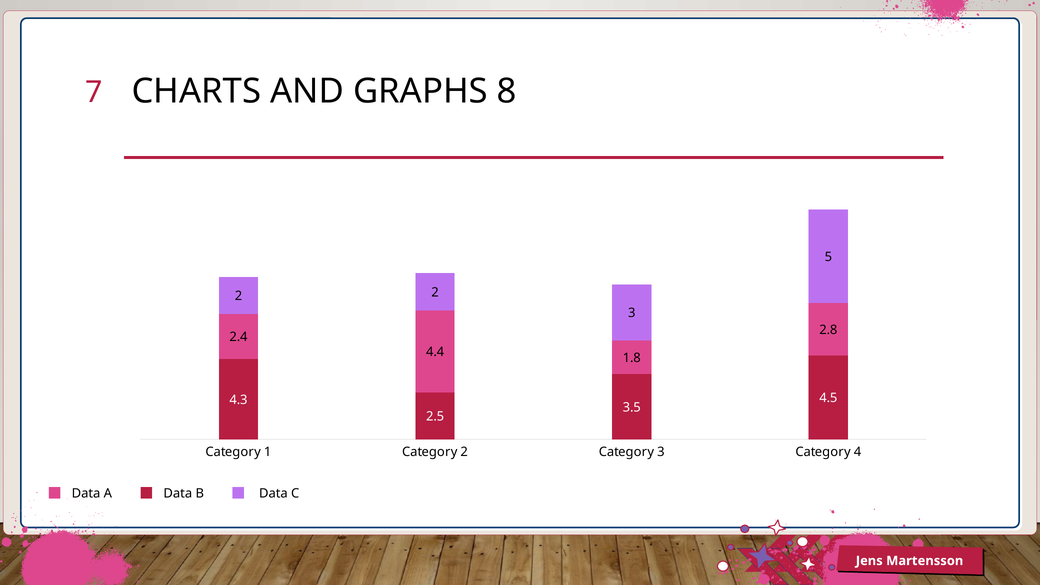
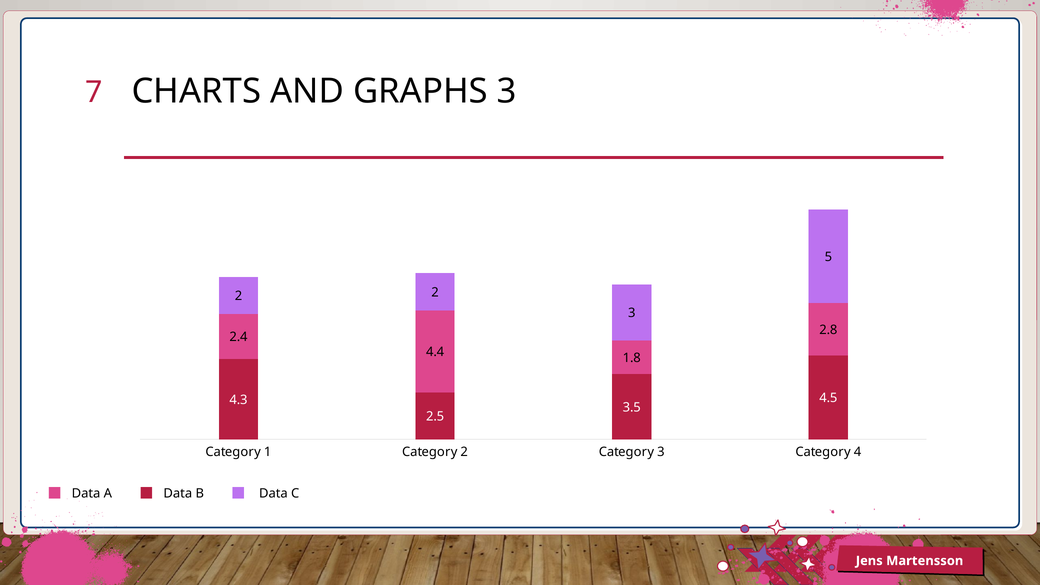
GRAPHS 8: 8 -> 3 (507, 91)
